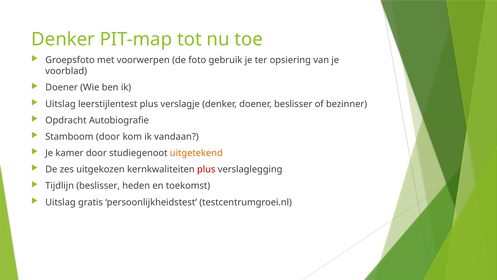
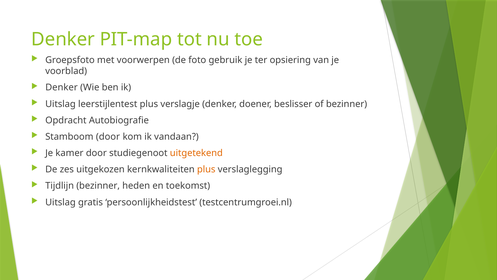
Doener: Doener -> Denker (62, 87)
plus colour: red -> orange (206, 169)
Tijdlijn beslisser: beslisser -> bezinner (98, 186)
